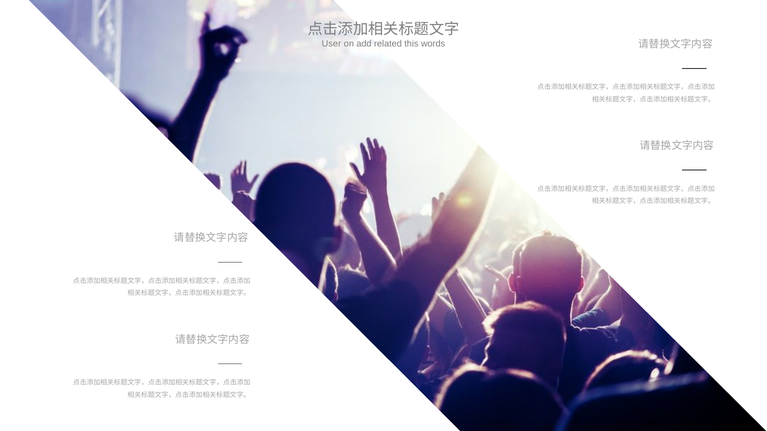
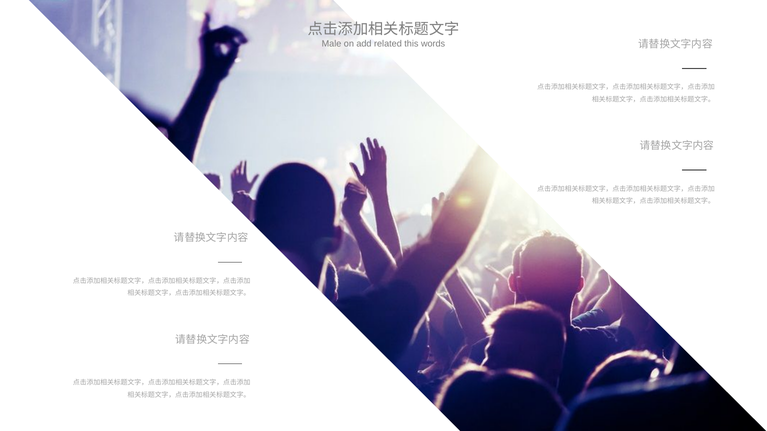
User: User -> Male (331, 44)
